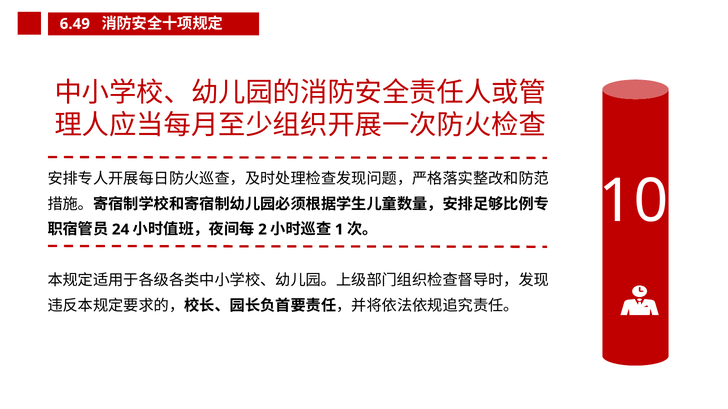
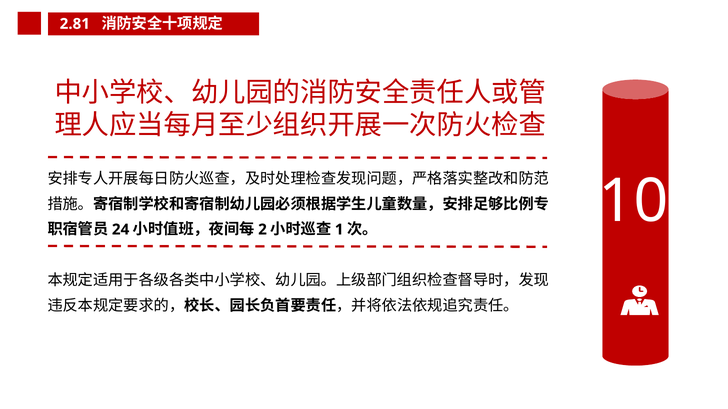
6.49: 6.49 -> 2.81 (75, 24)
